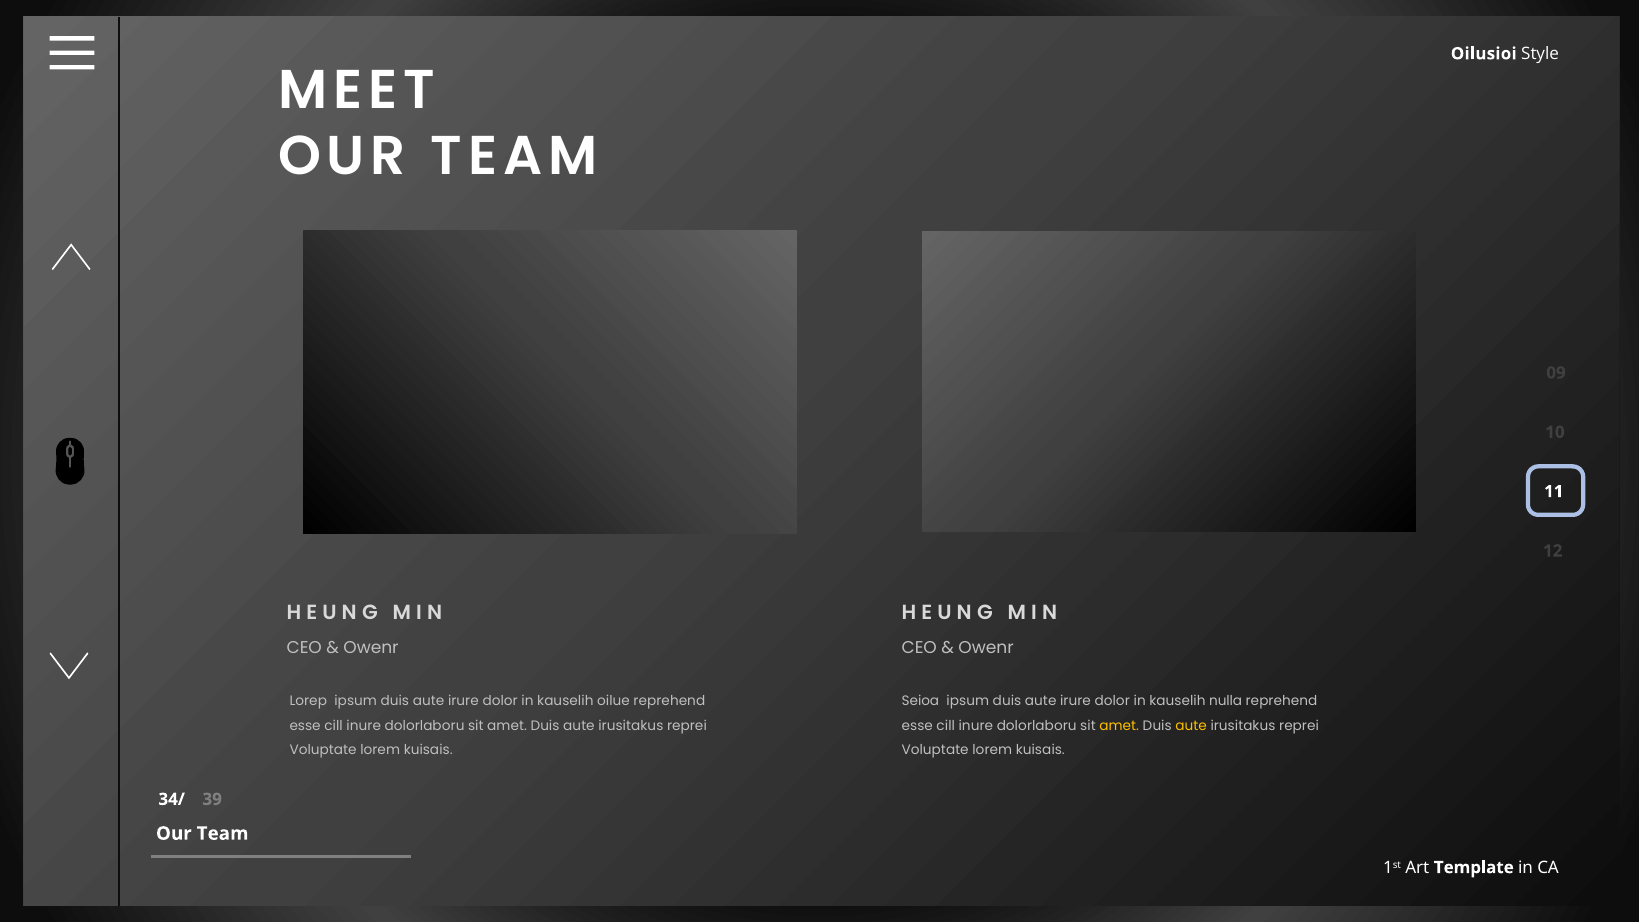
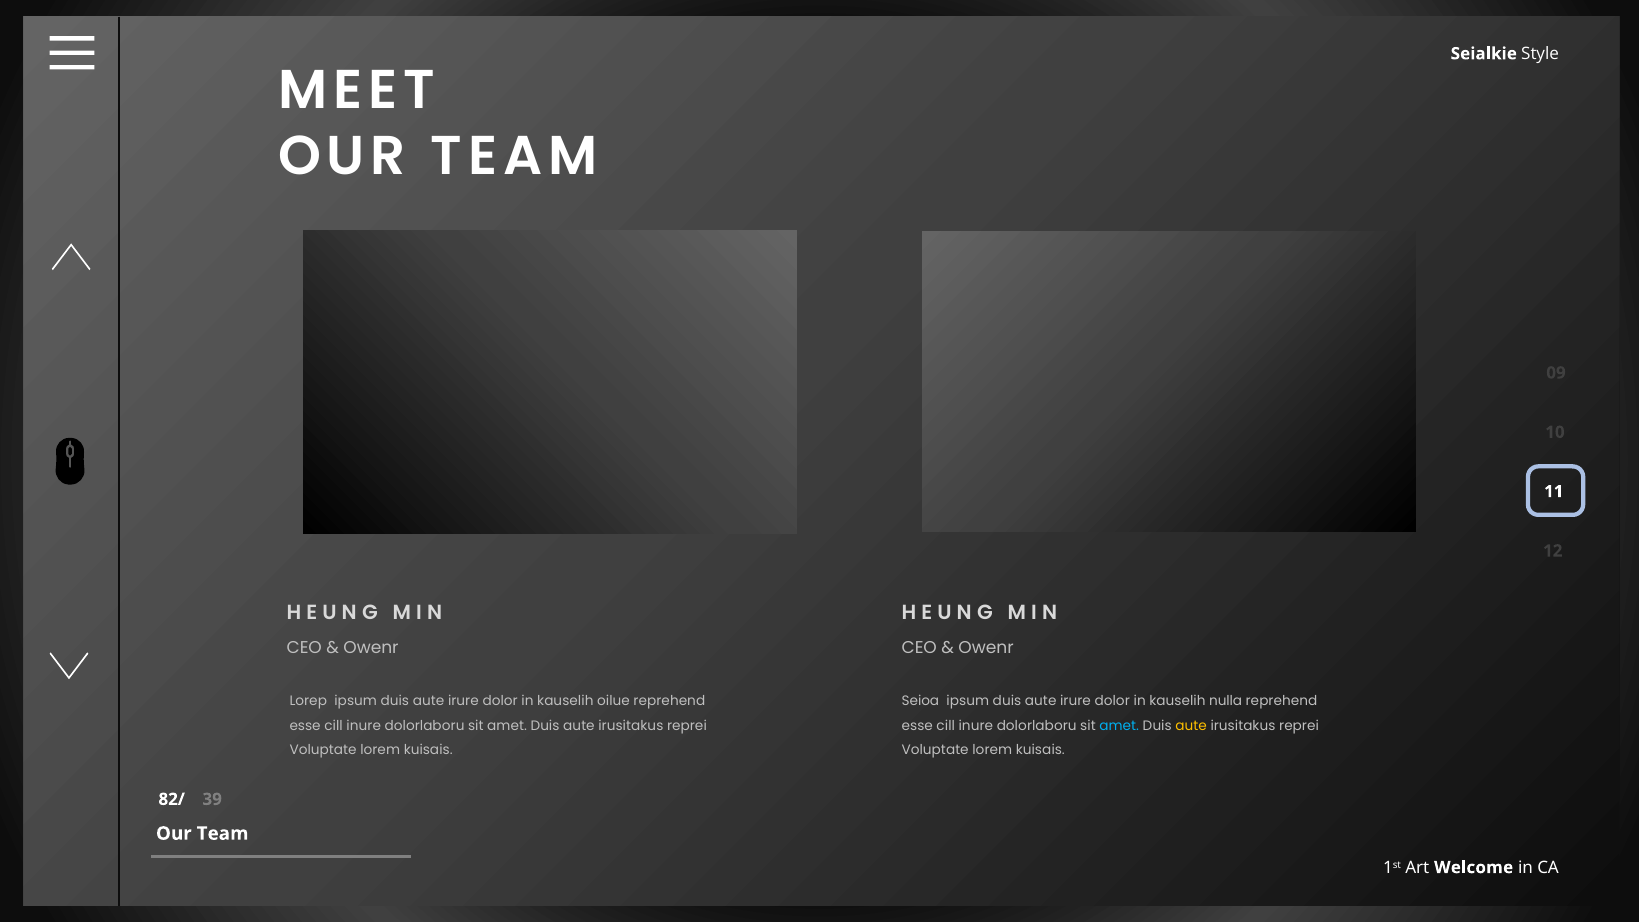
Oilusioi: Oilusioi -> Seialkie (1484, 54)
amet colour: yellow -> light blue (1119, 726)
34/: 34/ -> 82/ (172, 799)
Template: Template -> Welcome (1474, 867)
